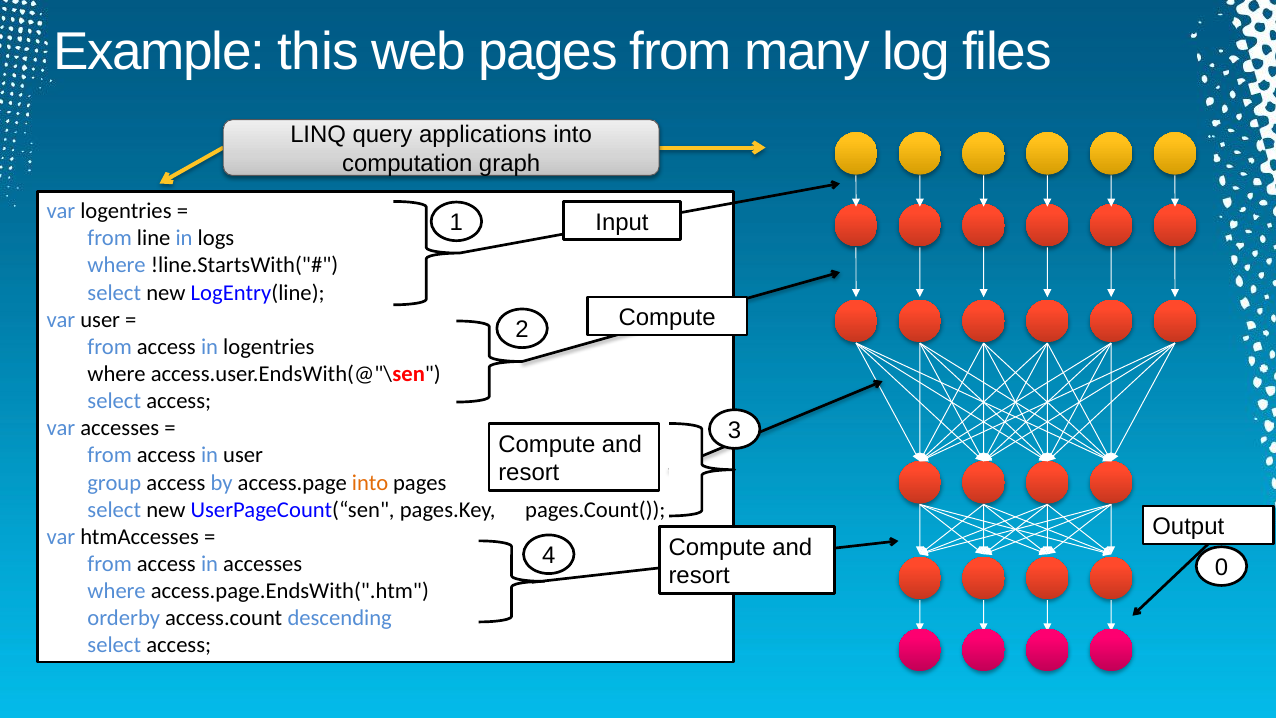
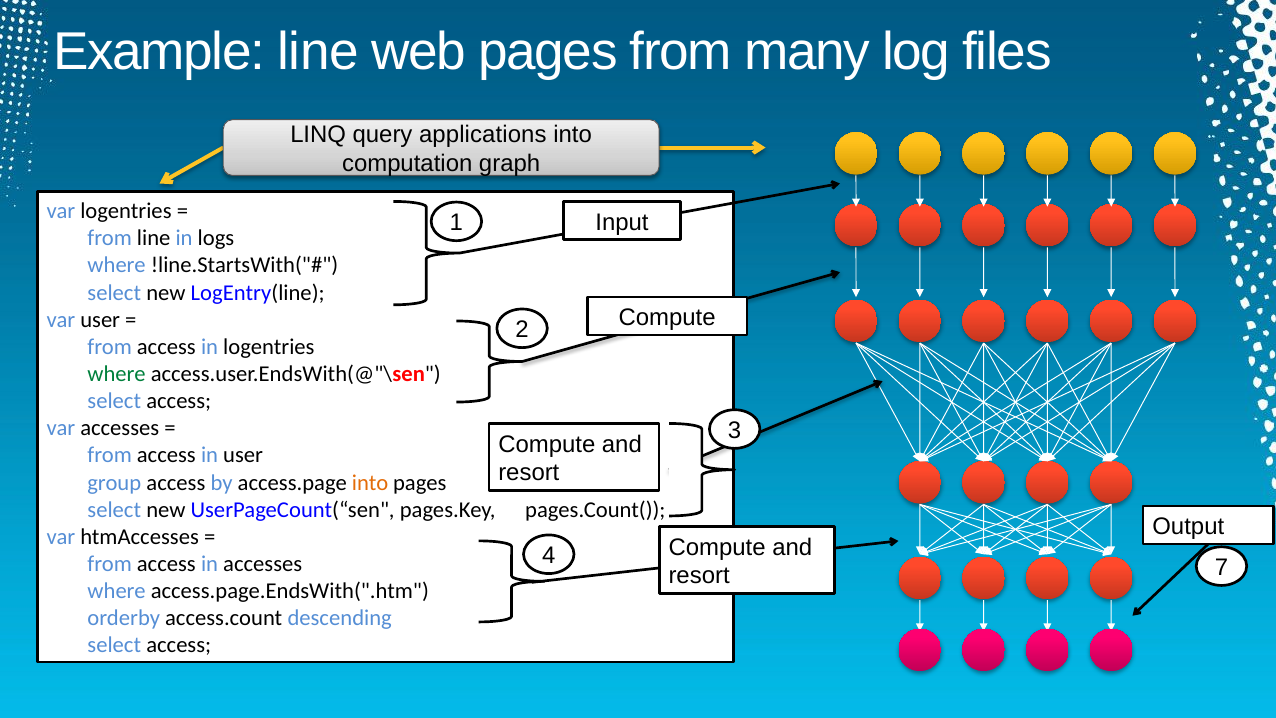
Example this: this -> line (318, 52)
where colour: black -> green (117, 374)
0: 0 -> 7 (1221, 568)
